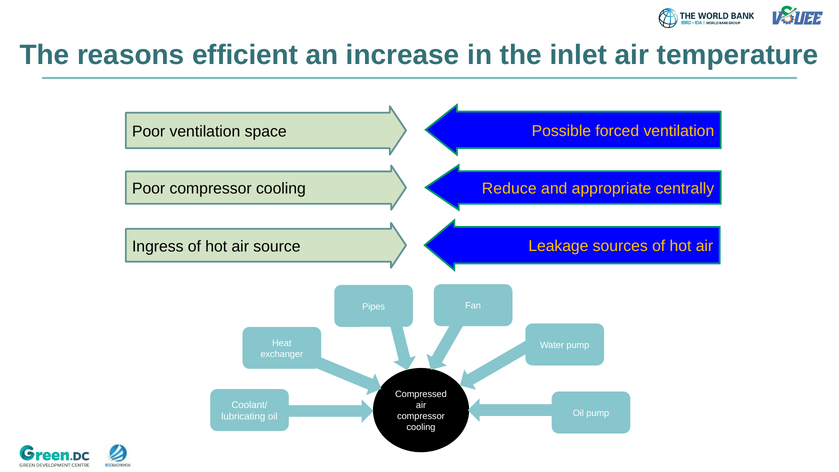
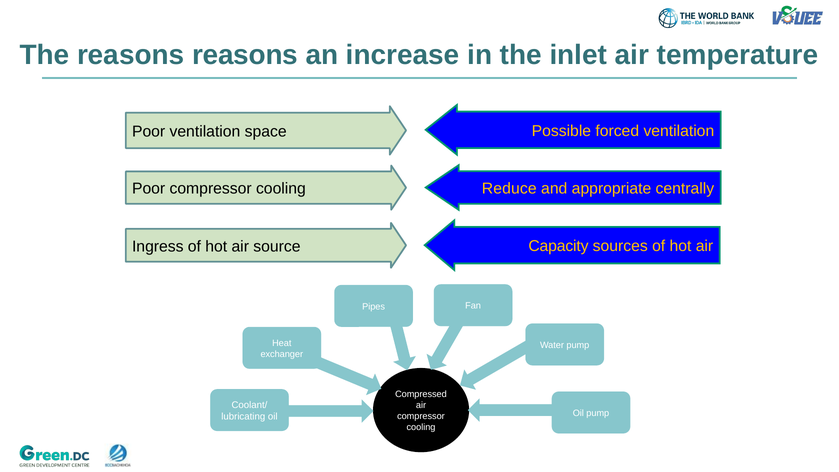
reasons efficient: efficient -> reasons (245, 55)
Leakage: Leakage -> Capacity (558, 246)
